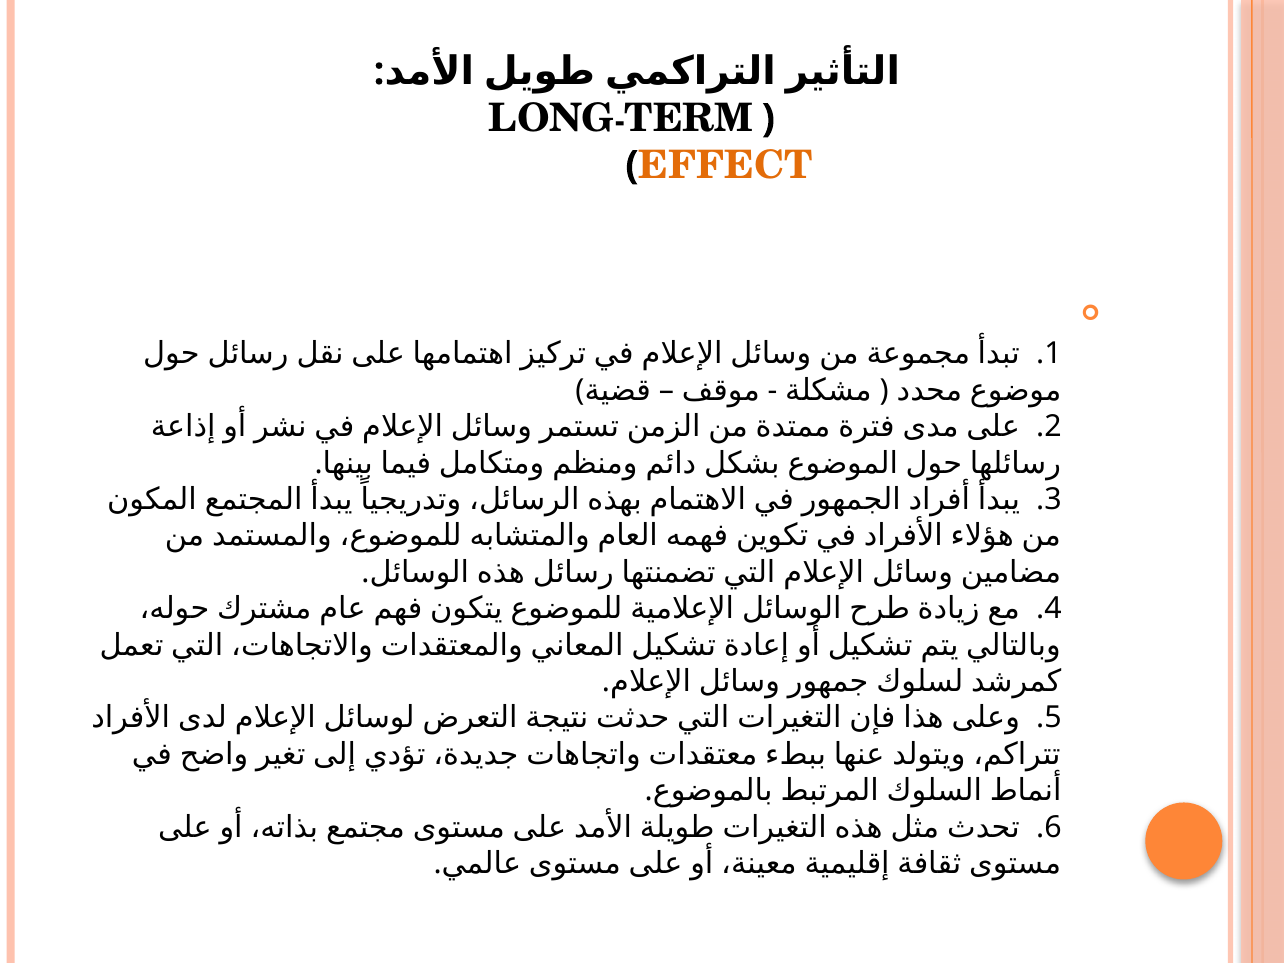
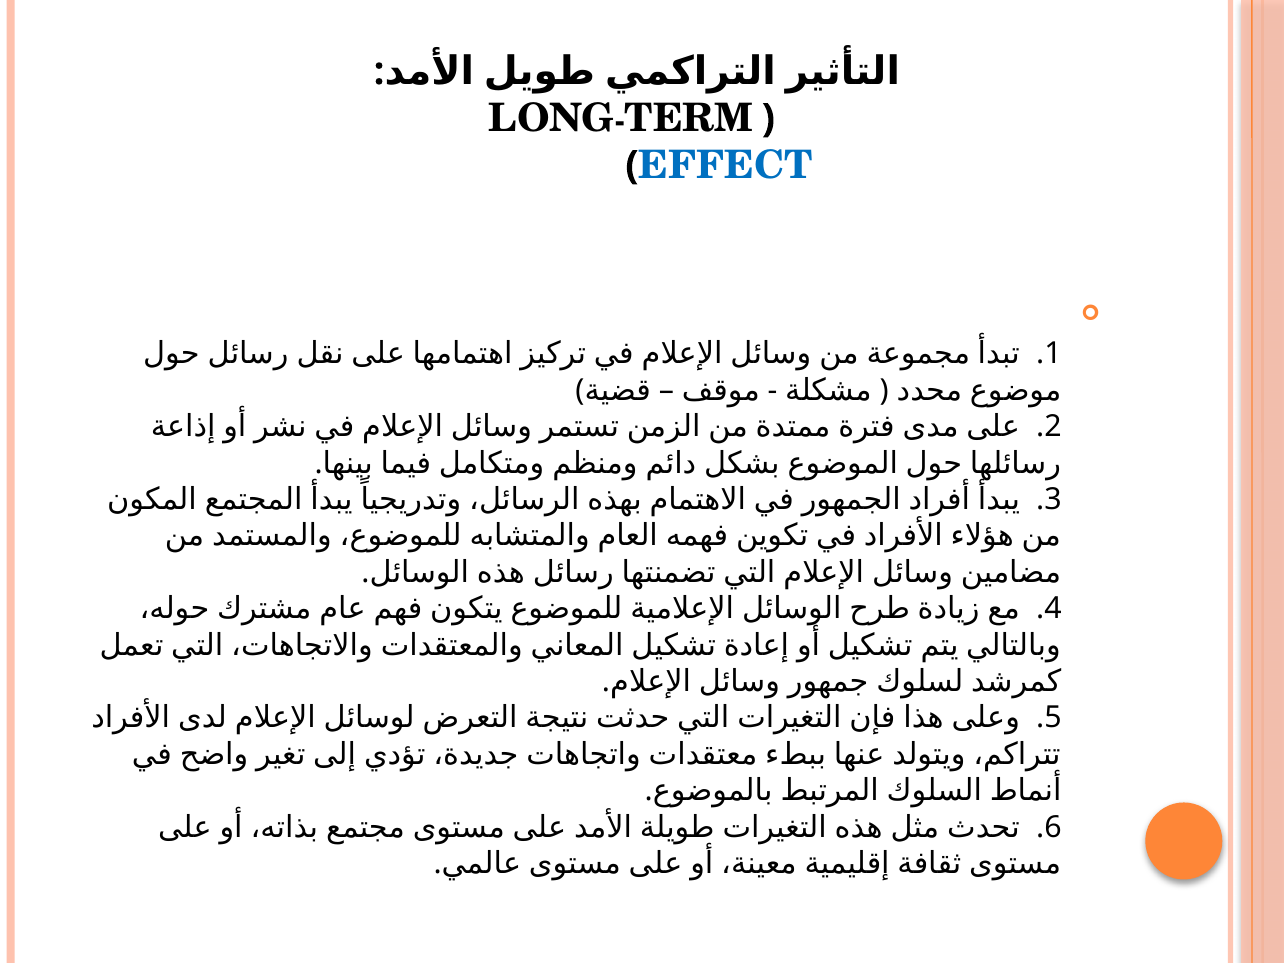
EFFECT colour: orange -> blue (726, 165)
